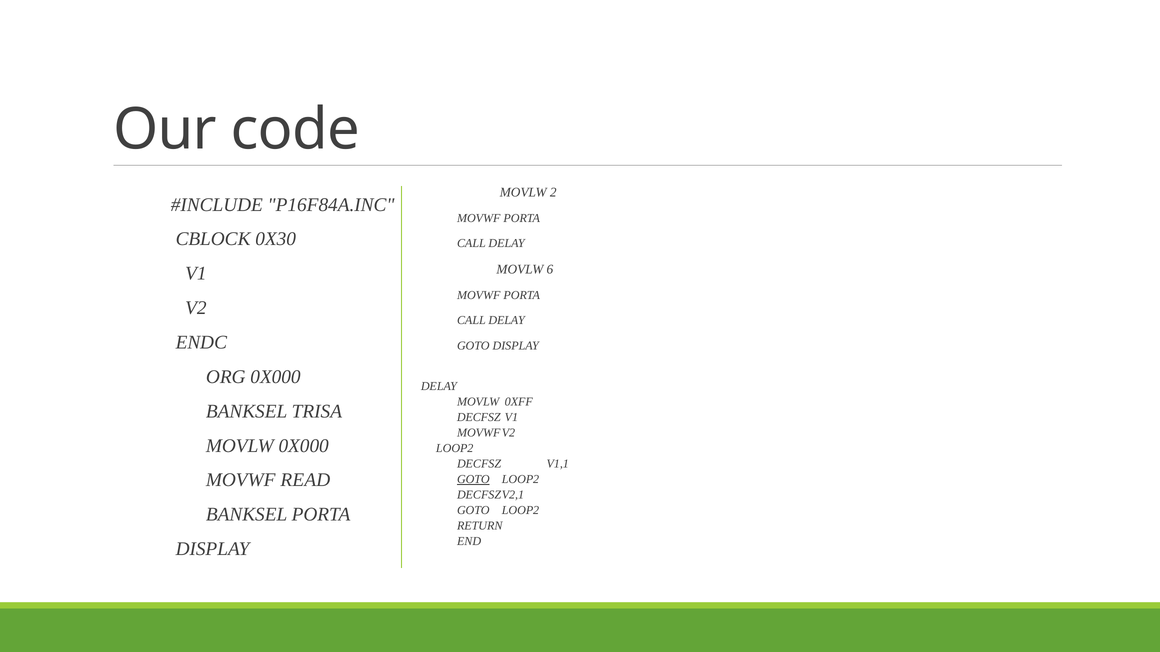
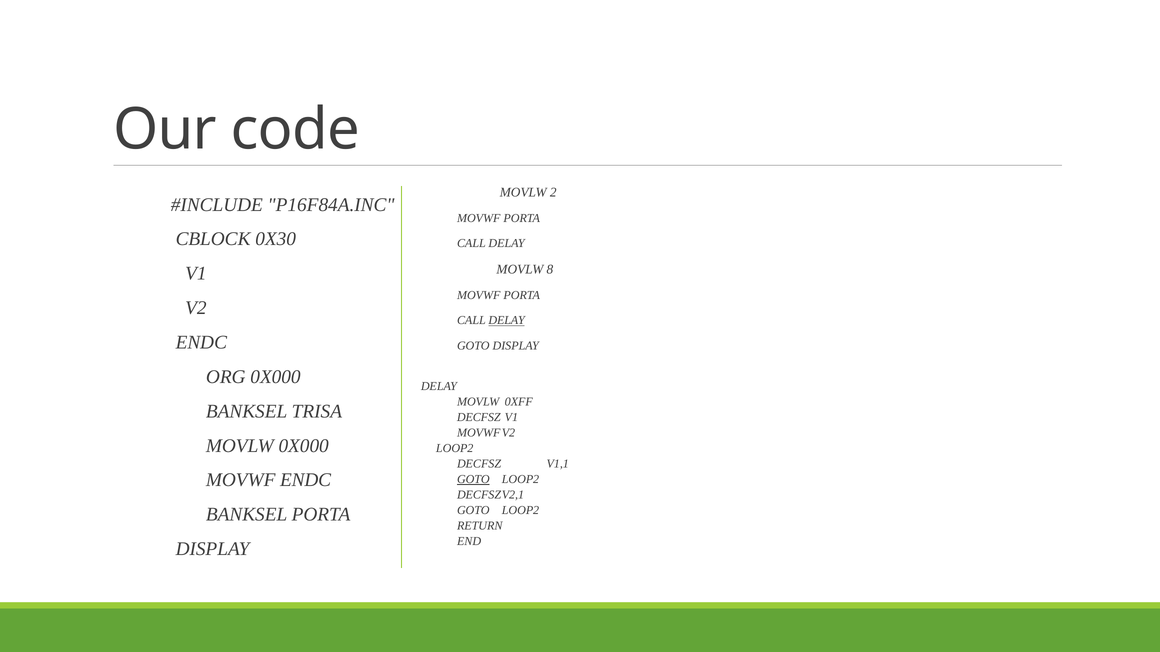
6: 6 -> 8 (550, 270)
DELAY underline: none -> present (507, 321)
MOVWF READ: READ -> ENDC (306, 480)
